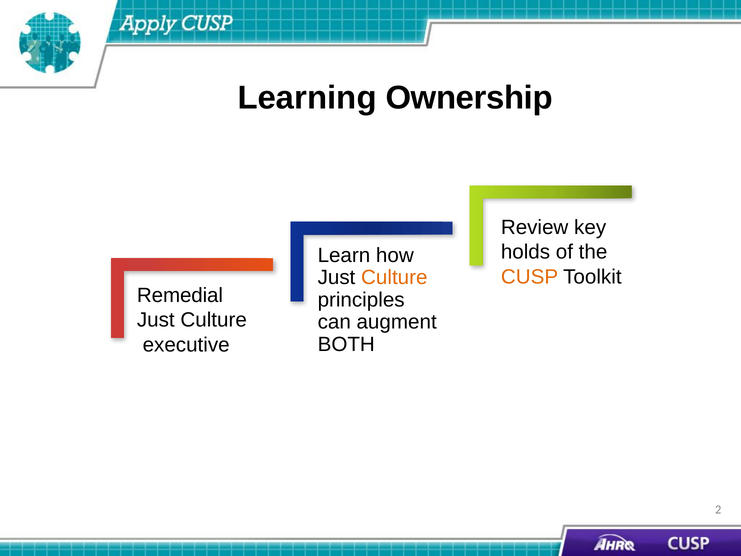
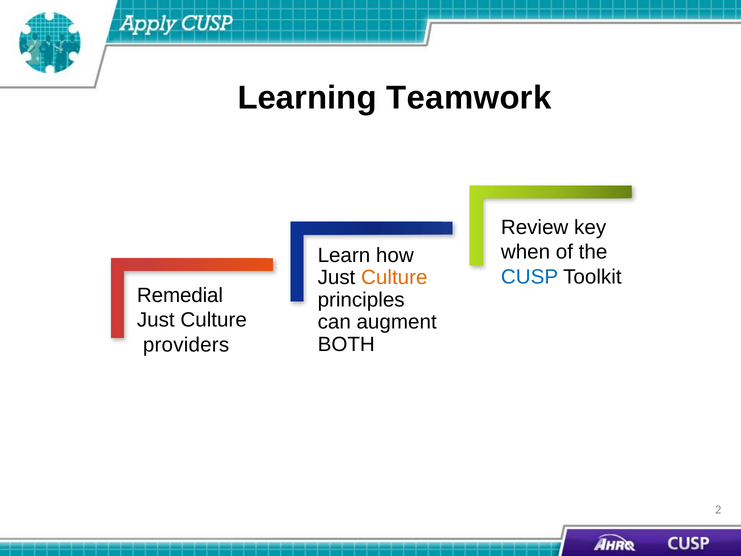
Ownership: Ownership -> Teamwork (469, 98)
holds: holds -> when (526, 252)
CUSP colour: orange -> blue (530, 277)
executive: executive -> providers (186, 345)
